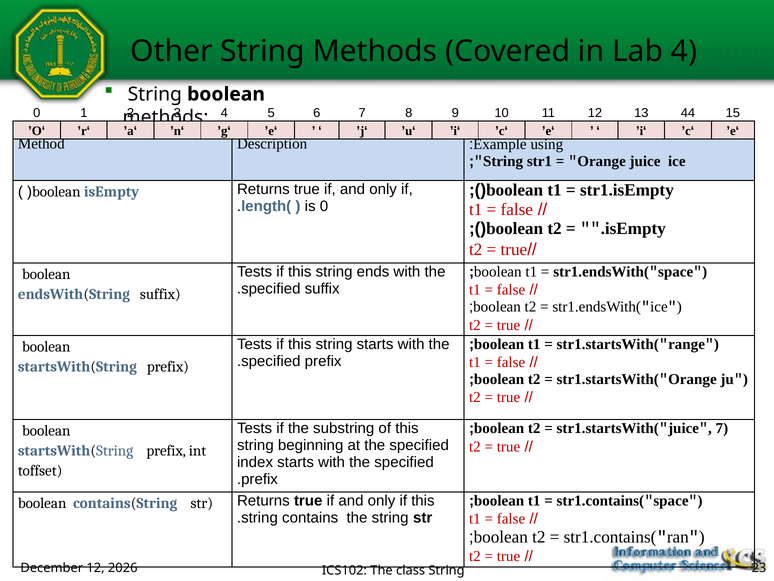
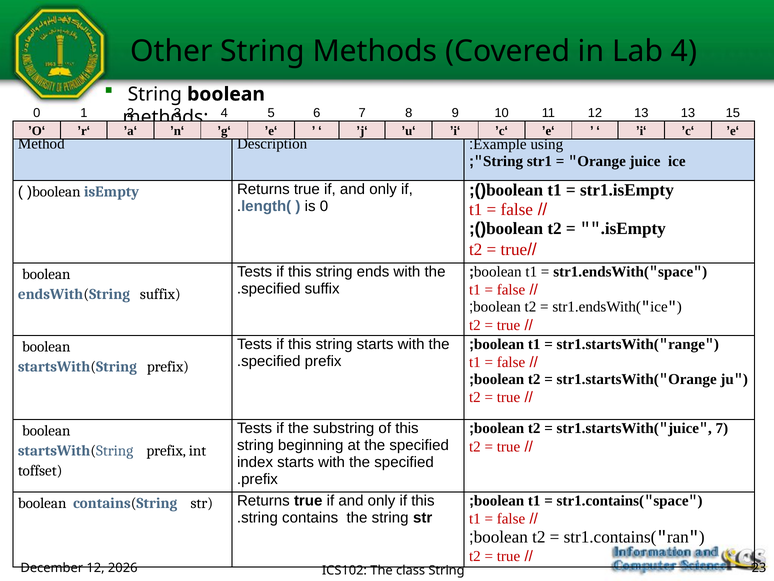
13 44: 44 -> 13 (688, 113)
